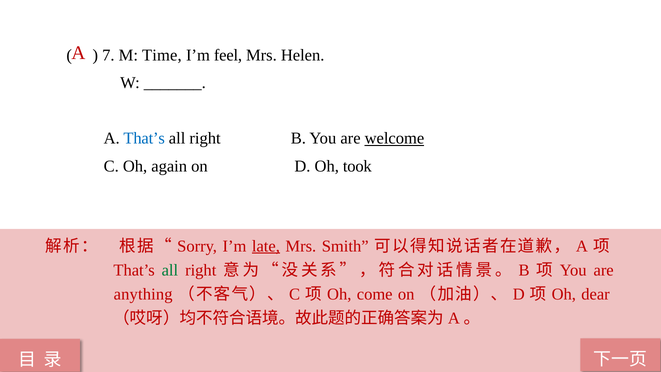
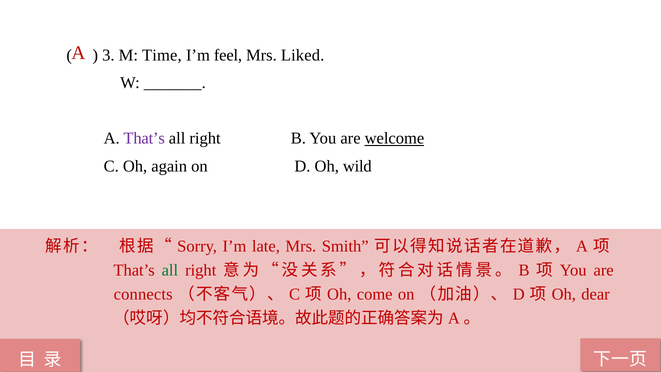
7: 7 -> 3 (108, 55)
Helen: Helen -> Liked (303, 55)
That’s colour: blue -> purple (144, 138)
took: took -> wild (357, 166)
late underline: present -> none (266, 246)
anything: anything -> connects (143, 294)
